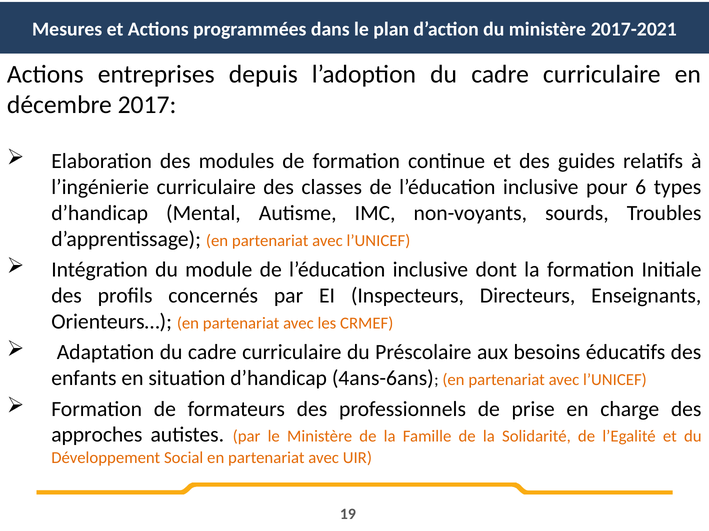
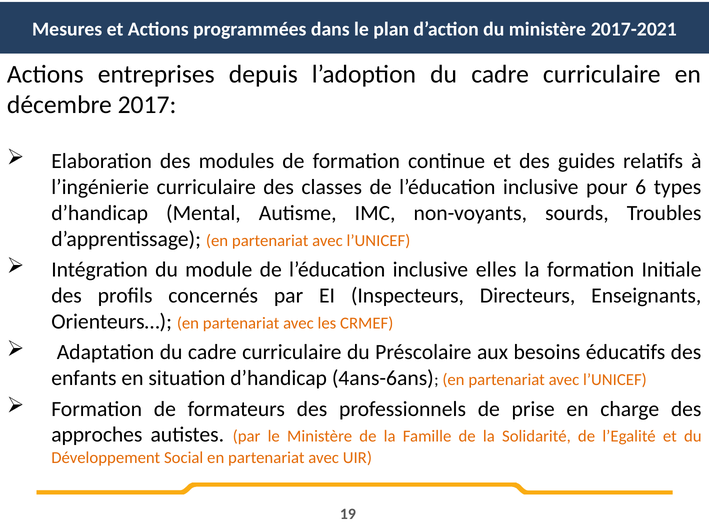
dont: dont -> elles (496, 270)
